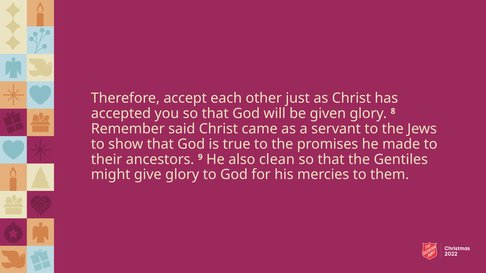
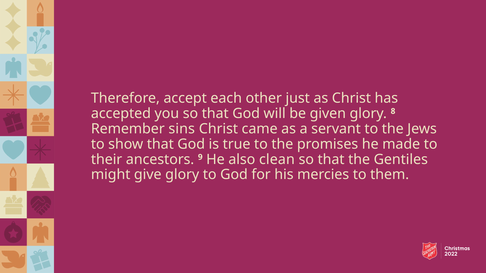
said: said -> sins (182, 129)
